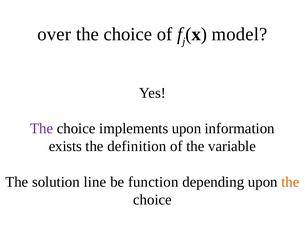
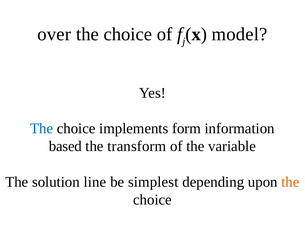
The colour: purple -> blue (42, 128)
implements upon: upon -> form (186, 128)
exists: exists -> based (65, 146)
definition: definition -> transform (137, 146)
function: function -> simplest (153, 182)
